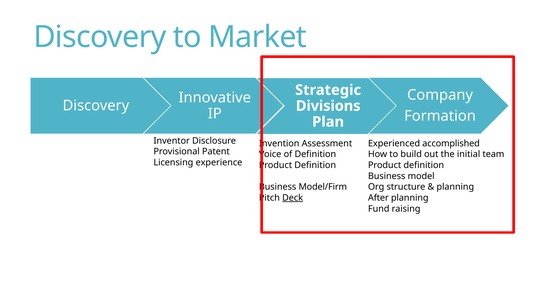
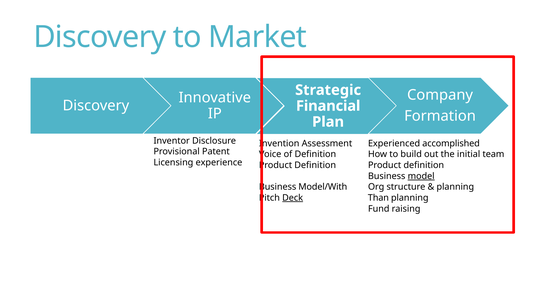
Divisions: Divisions -> Financial (328, 106)
model underline: none -> present (421, 176)
Model/Firm: Model/Firm -> Model/With (323, 187)
After: After -> Than (378, 197)
